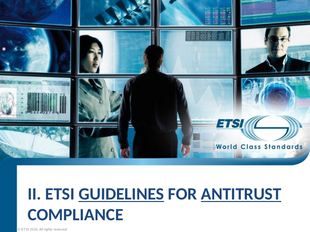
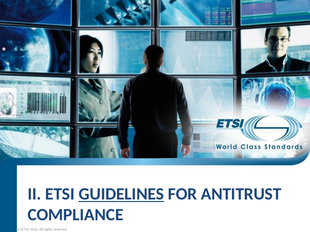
ANTITRUST underline: present -> none (241, 194)
